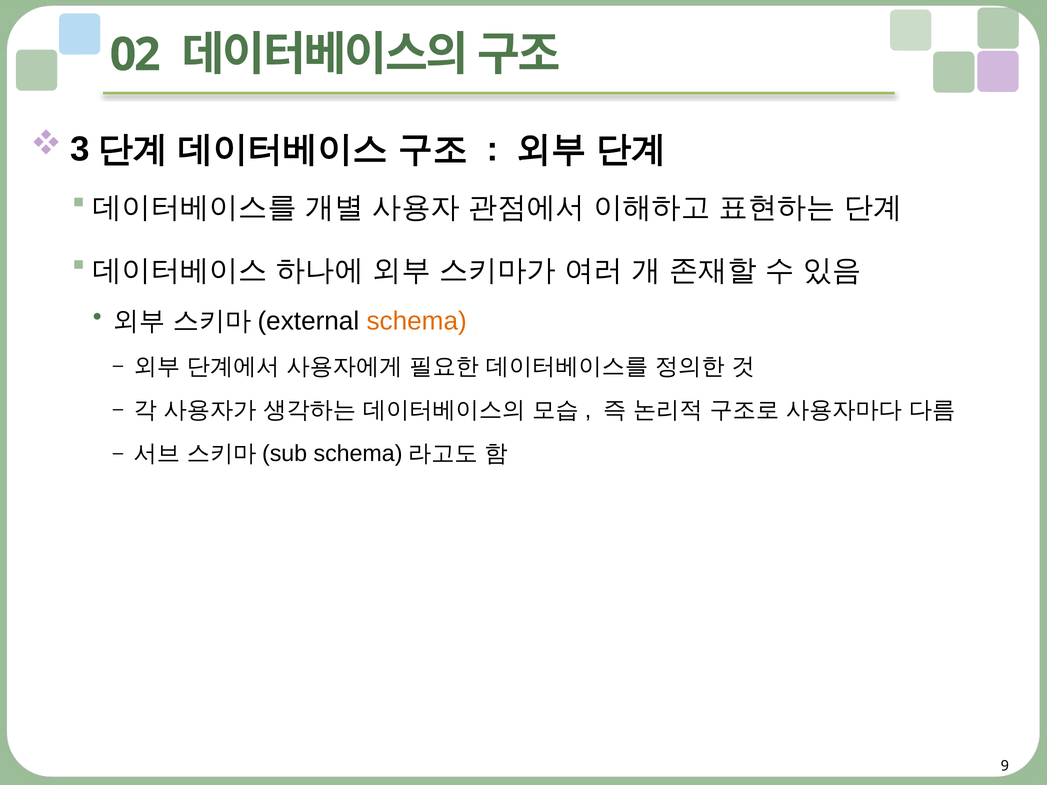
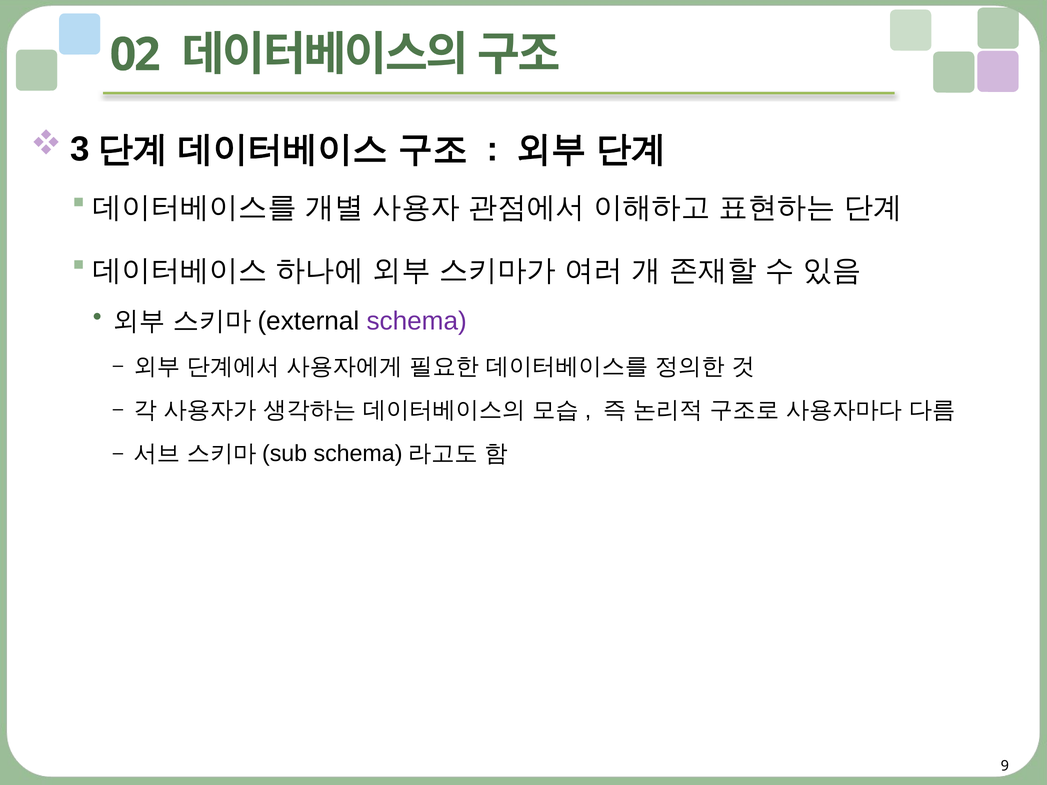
schema colour: orange -> purple (417, 321)
